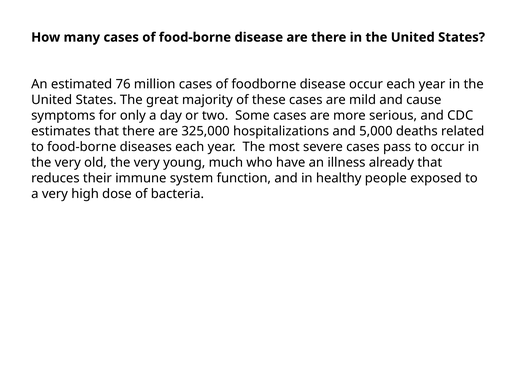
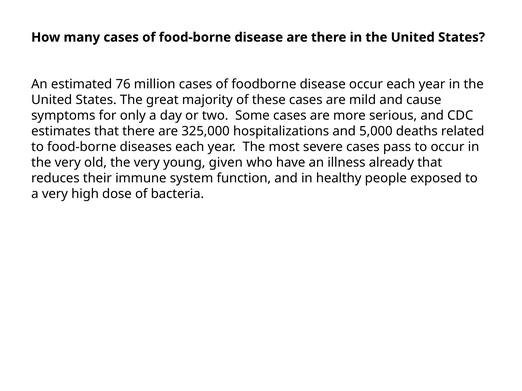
much: much -> given (226, 163)
